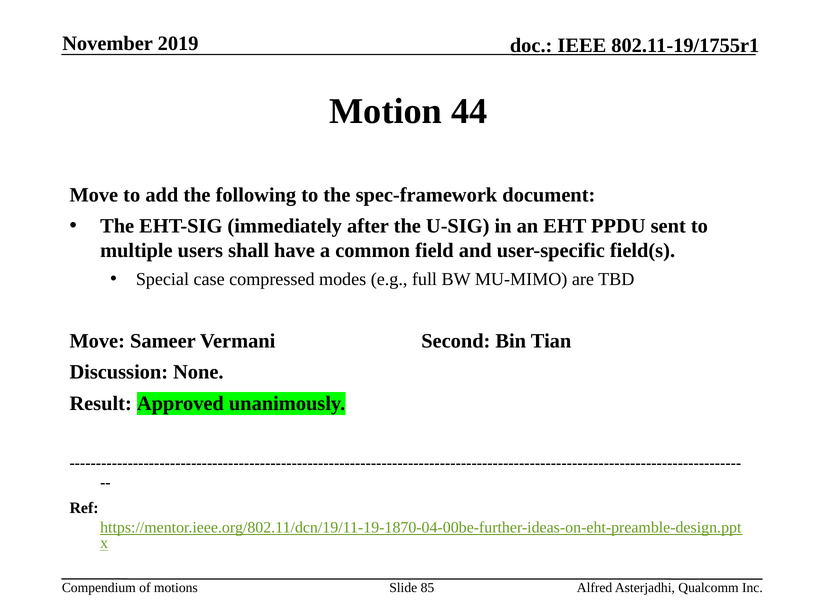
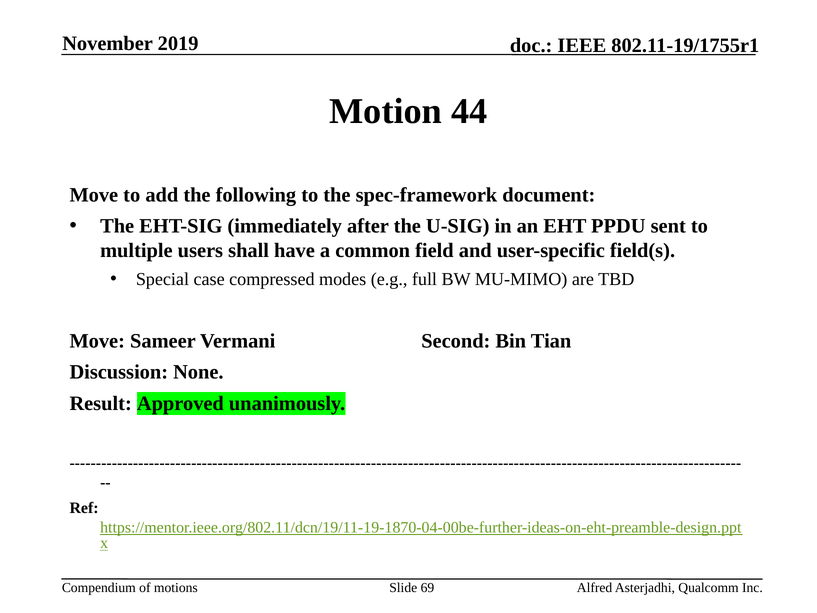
85: 85 -> 69 (427, 588)
